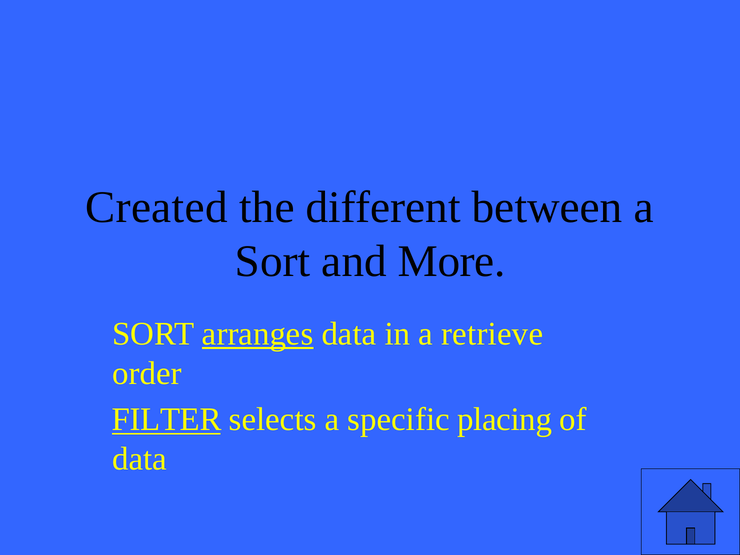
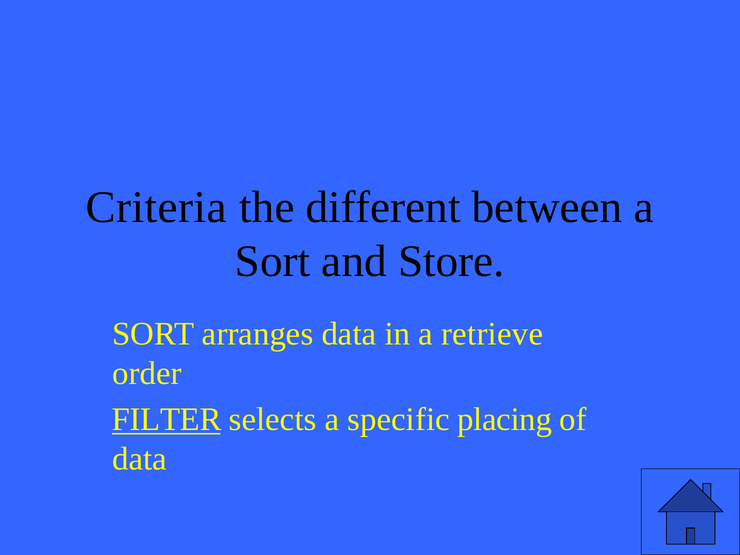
Created: Created -> Criteria (156, 207)
More: More -> Store (451, 262)
arranges underline: present -> none (258, 334)
